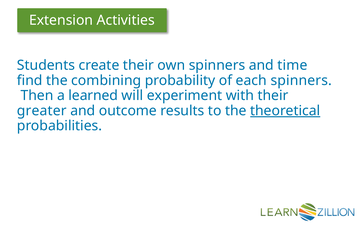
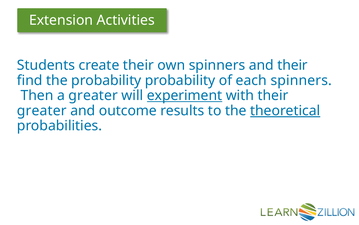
and time: time -> their (293, 65)
the combining: combining -> probability (106, 80)
a learned: learned -> greater (93, 95)
experiment underline: none -> present (185, 95)
